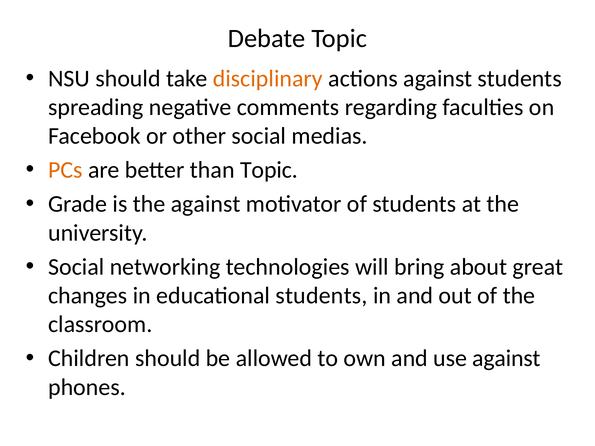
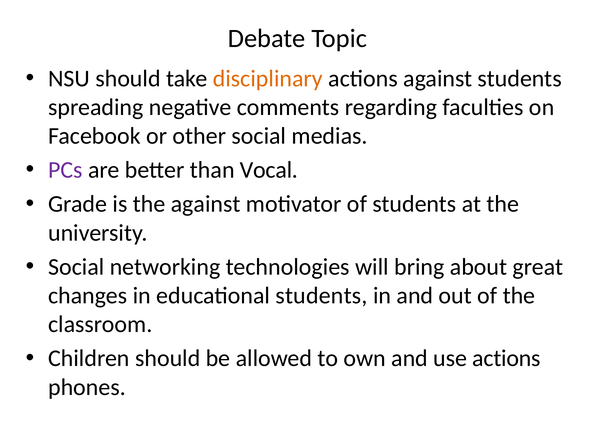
PCs colour: orange -> purple (65, 170)
than Topic: Topic -> Vocal (269, 170)
use against: against -> actions (506, 359)
